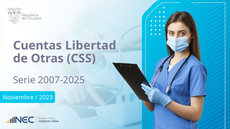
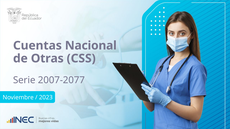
Libertad: Libertad -> Nacional (91, 46)
2007-2025: 2007-2025 -> 2007-2077 (61, 80)
